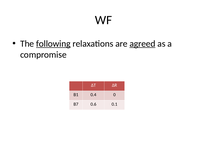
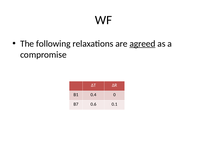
following underline: present -> none (53, 43)
